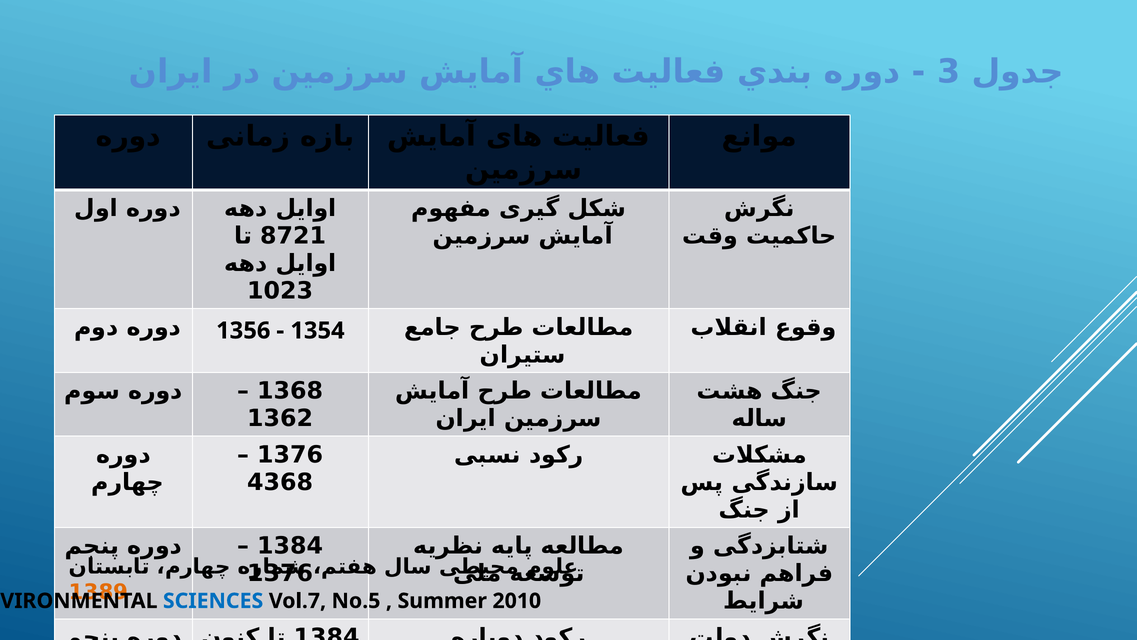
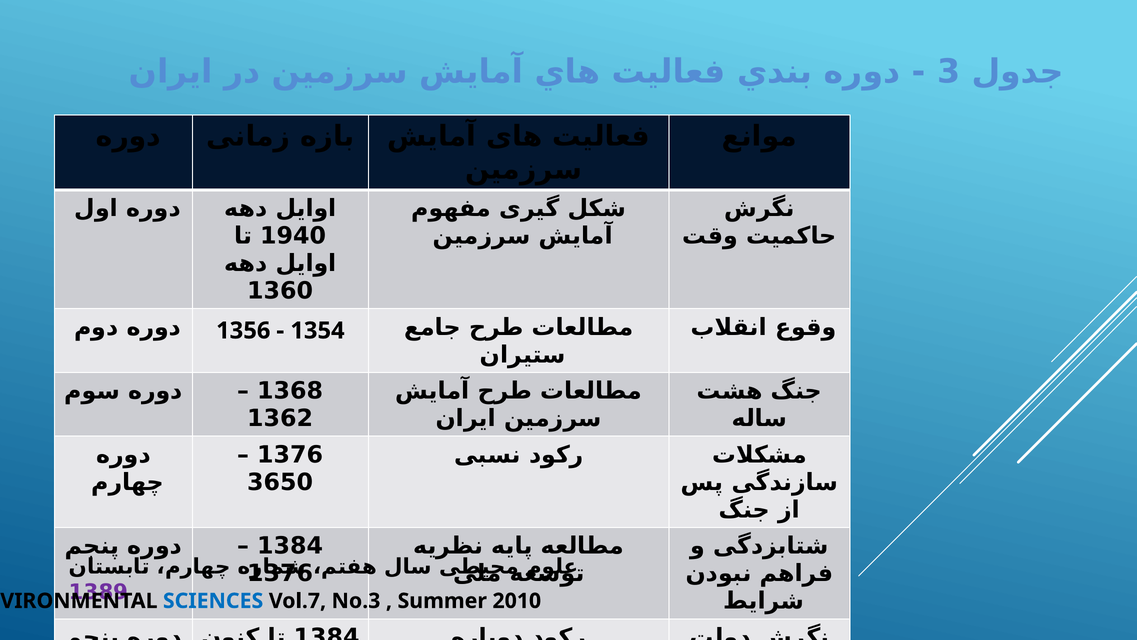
8721: 8721 -> 1940 (293, 236)
1023: 1023 -> 1360 (280, 291)
4368: 4368 -> 3650 (280, 482)
1389 colour: orange -> purple (99, 592)
No.5: No.5 -> No.3 (356, 601)
